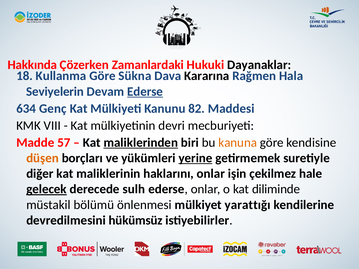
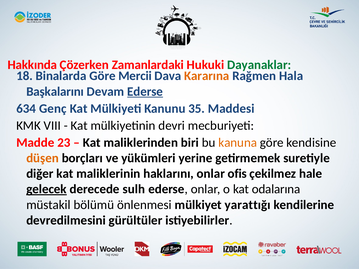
Dayanaklar colour: black -> green (259, 65)
Kullanma: Kullanma -> Binalarda (61, 76)
Sükna: Sükna -> Mercii (135, 76)
Kararına colour: black -> orange (207, 76)
Seviyelerin: Seviyelerin -> Başkalarını (55, 92)
82: 82 -> 35 (197, 109)
57: 57 -> 23 (64, 143)
maliklerinden underline: present -> none (141, 143)
yerine underline: present -> none (195, 158)
işin: işin -> ofis (237, 174)
diliminde: diliminde -> odalarına (276, 189)
hükümsüz: hükümsüz -> gürültüler (136, 220)
